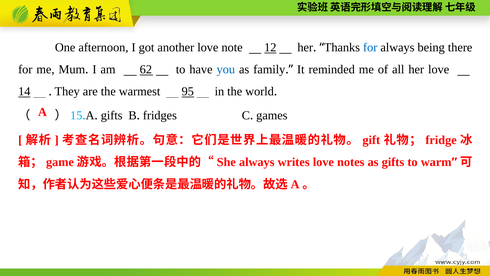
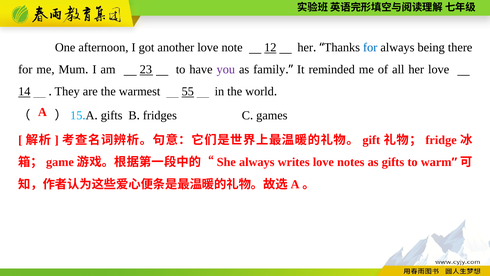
62: 62 -> 23 (146, 69)
you colour: blue -> purple (226, 69)
95: 95 -> 55 (188, 92)
